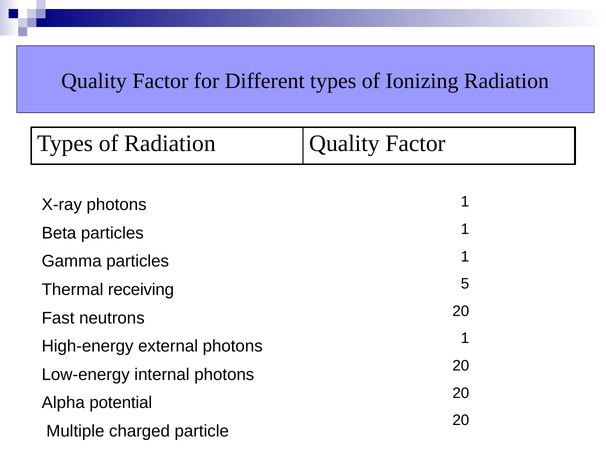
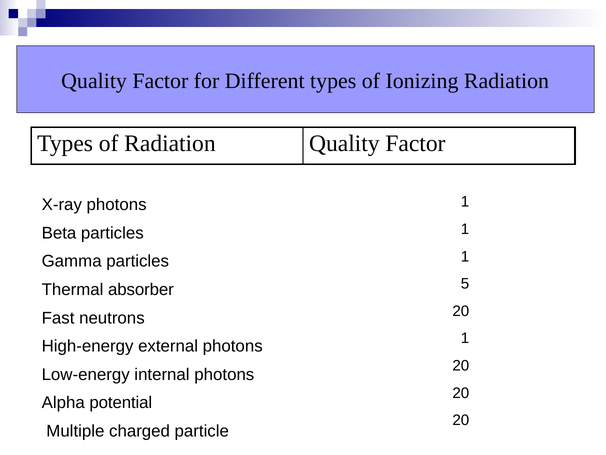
receiving: receiving -> absorber (141, 289)
